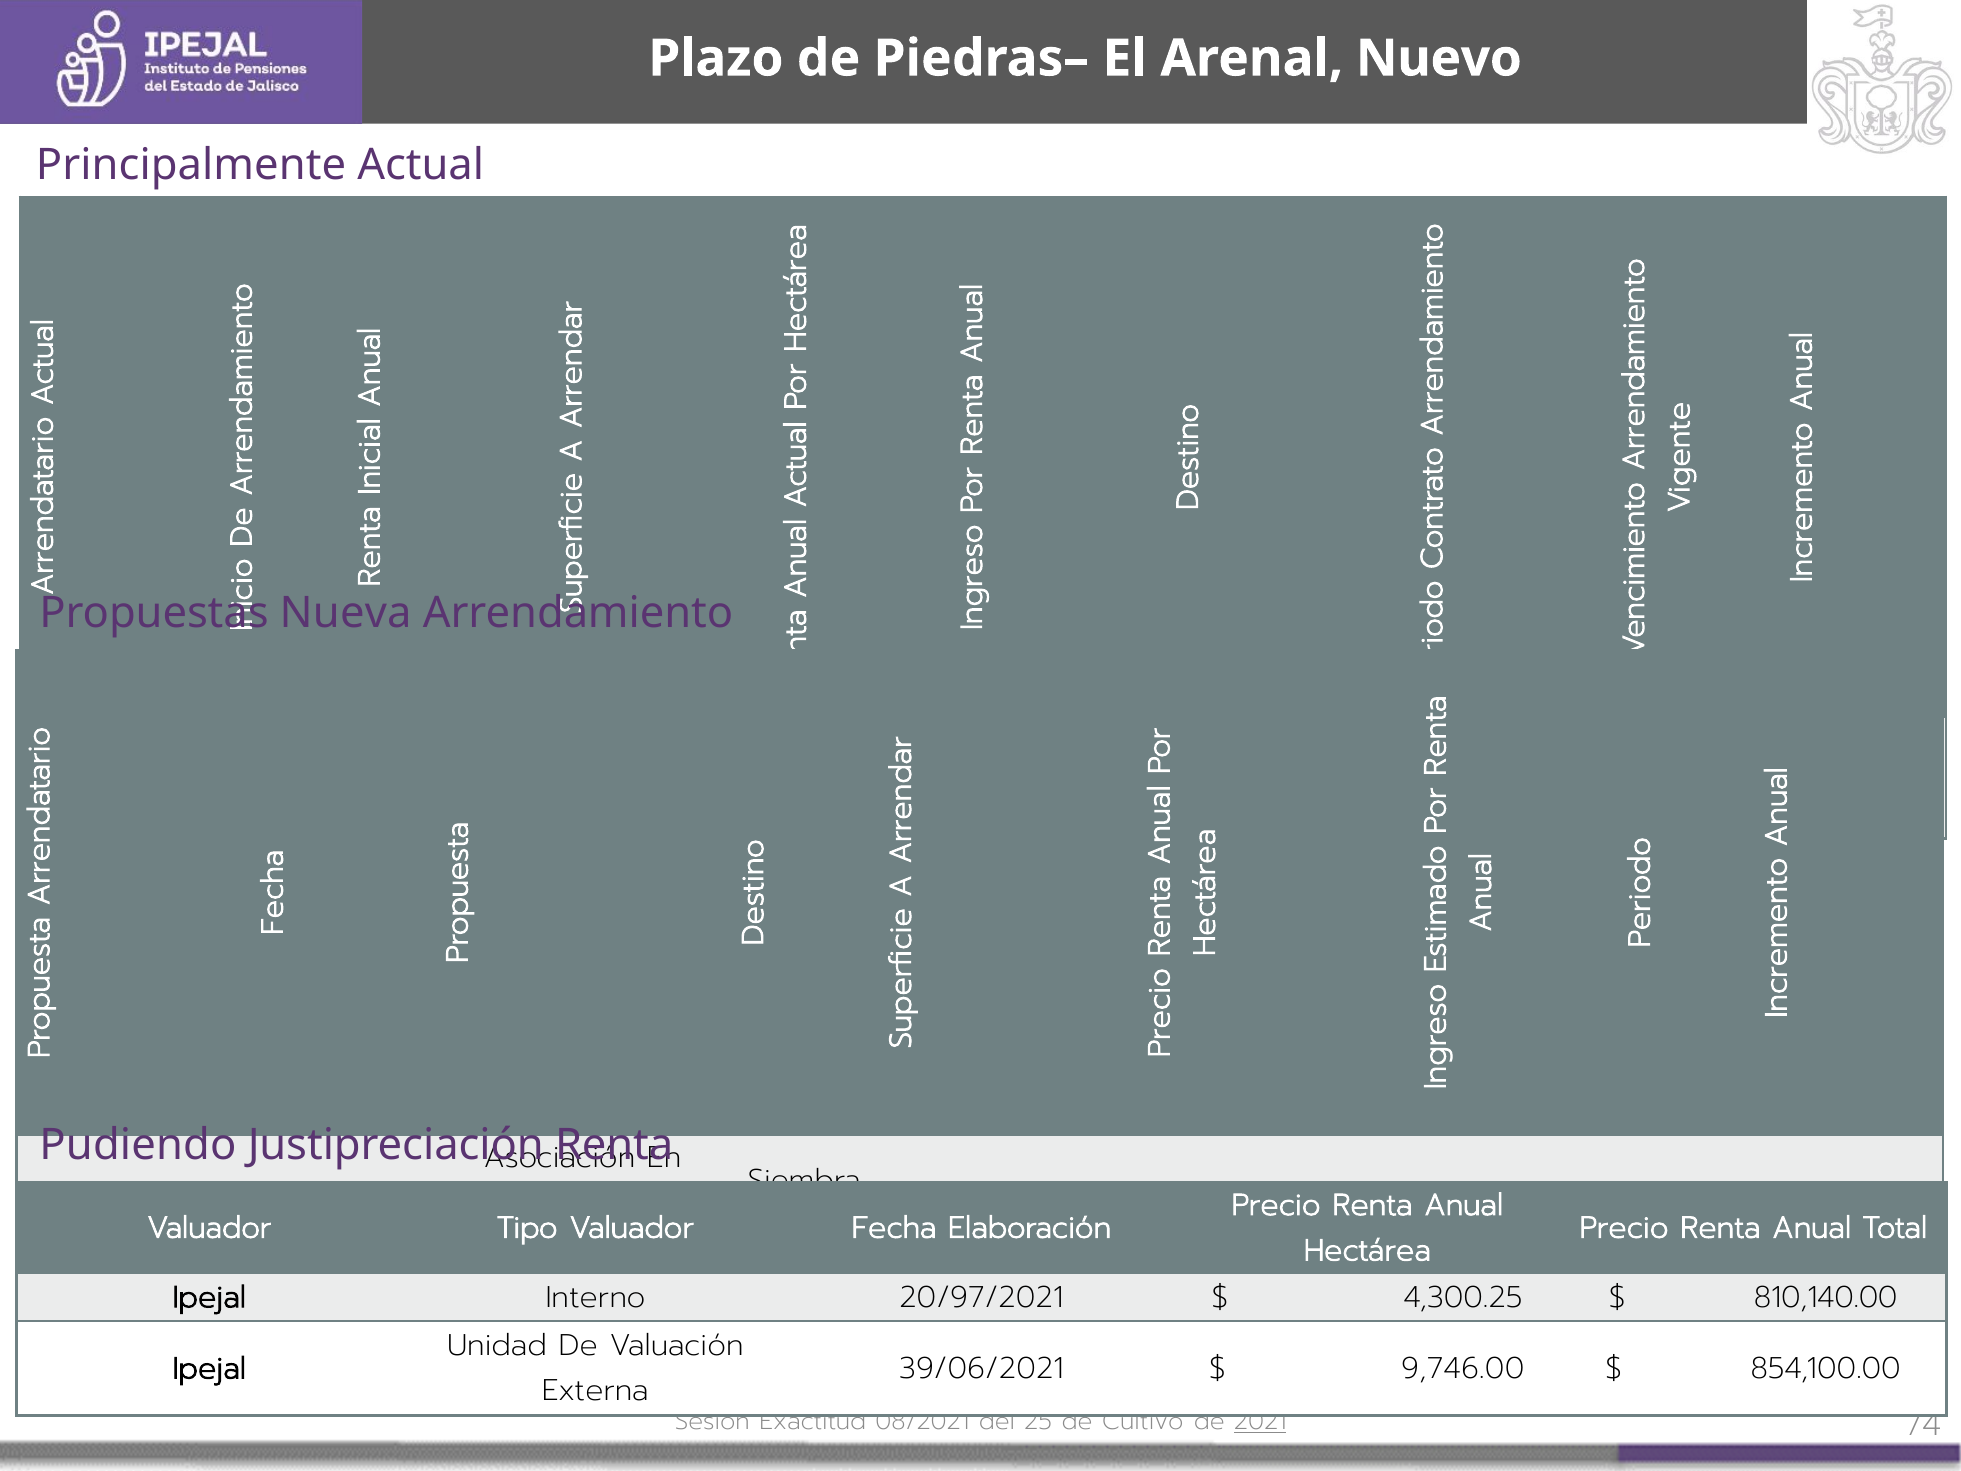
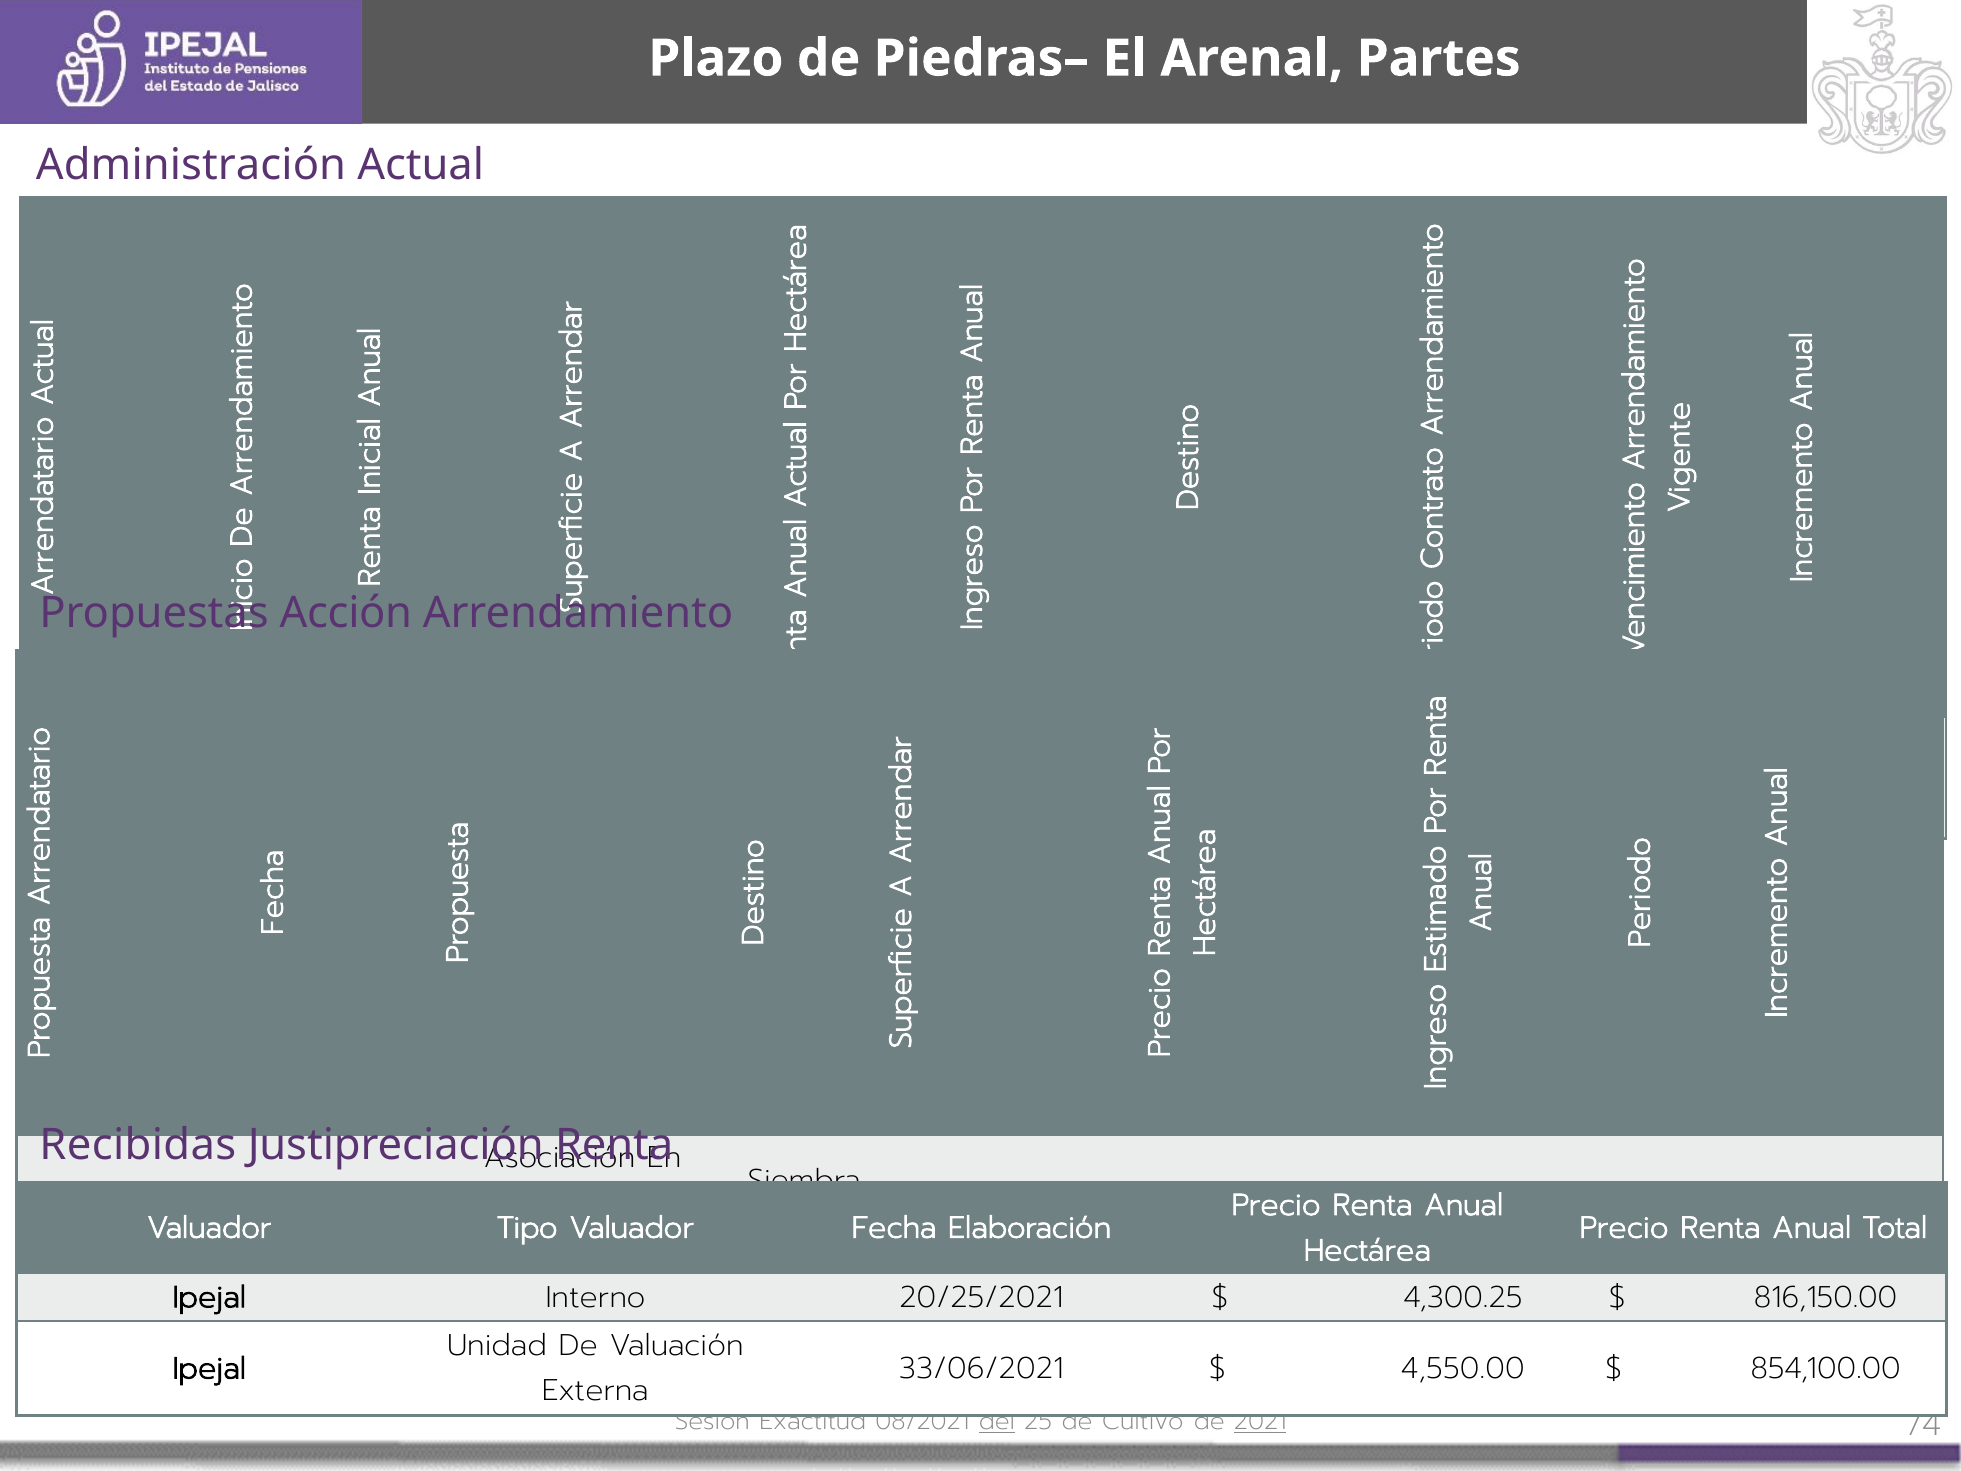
Nuevo: Nuevo -> Partes (1439, 58)
Principalmente: Principalmente -> Administración (191, 165)
Nueva: Nueva -> Acción (346, 613)
Pudiendo: Pudiendo -> Recibidas (138, 1145)
20/97/2021: 20/97/2021 -> 20/25/2021 (981, 1297)
810,140.00: 810,140.00 -> 816,150.00 (1826, 1297)
39/06/2021: 39/06/2021 -> 33/06/2021 (981, 1368)
9,746.00: 9,746.00 -> 4,550.00 (1463, 1368)
del underline: none -> present (997, 1421)
